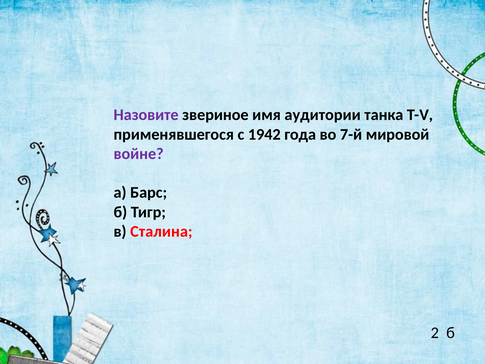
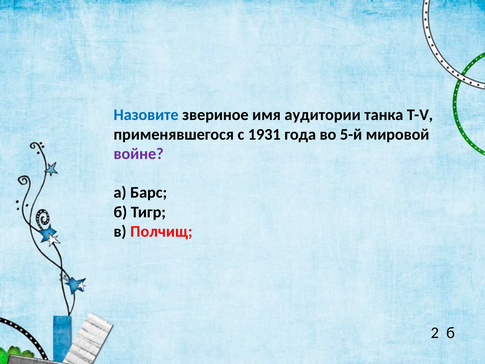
Назовите colour: purple -> blue (146, 115)
1942: 1942 -> 1931 (264, 134)
7-й: 7-й -> 5-й (351, 134)
Сталина: Сталина -> Полчищ (161, 231)
